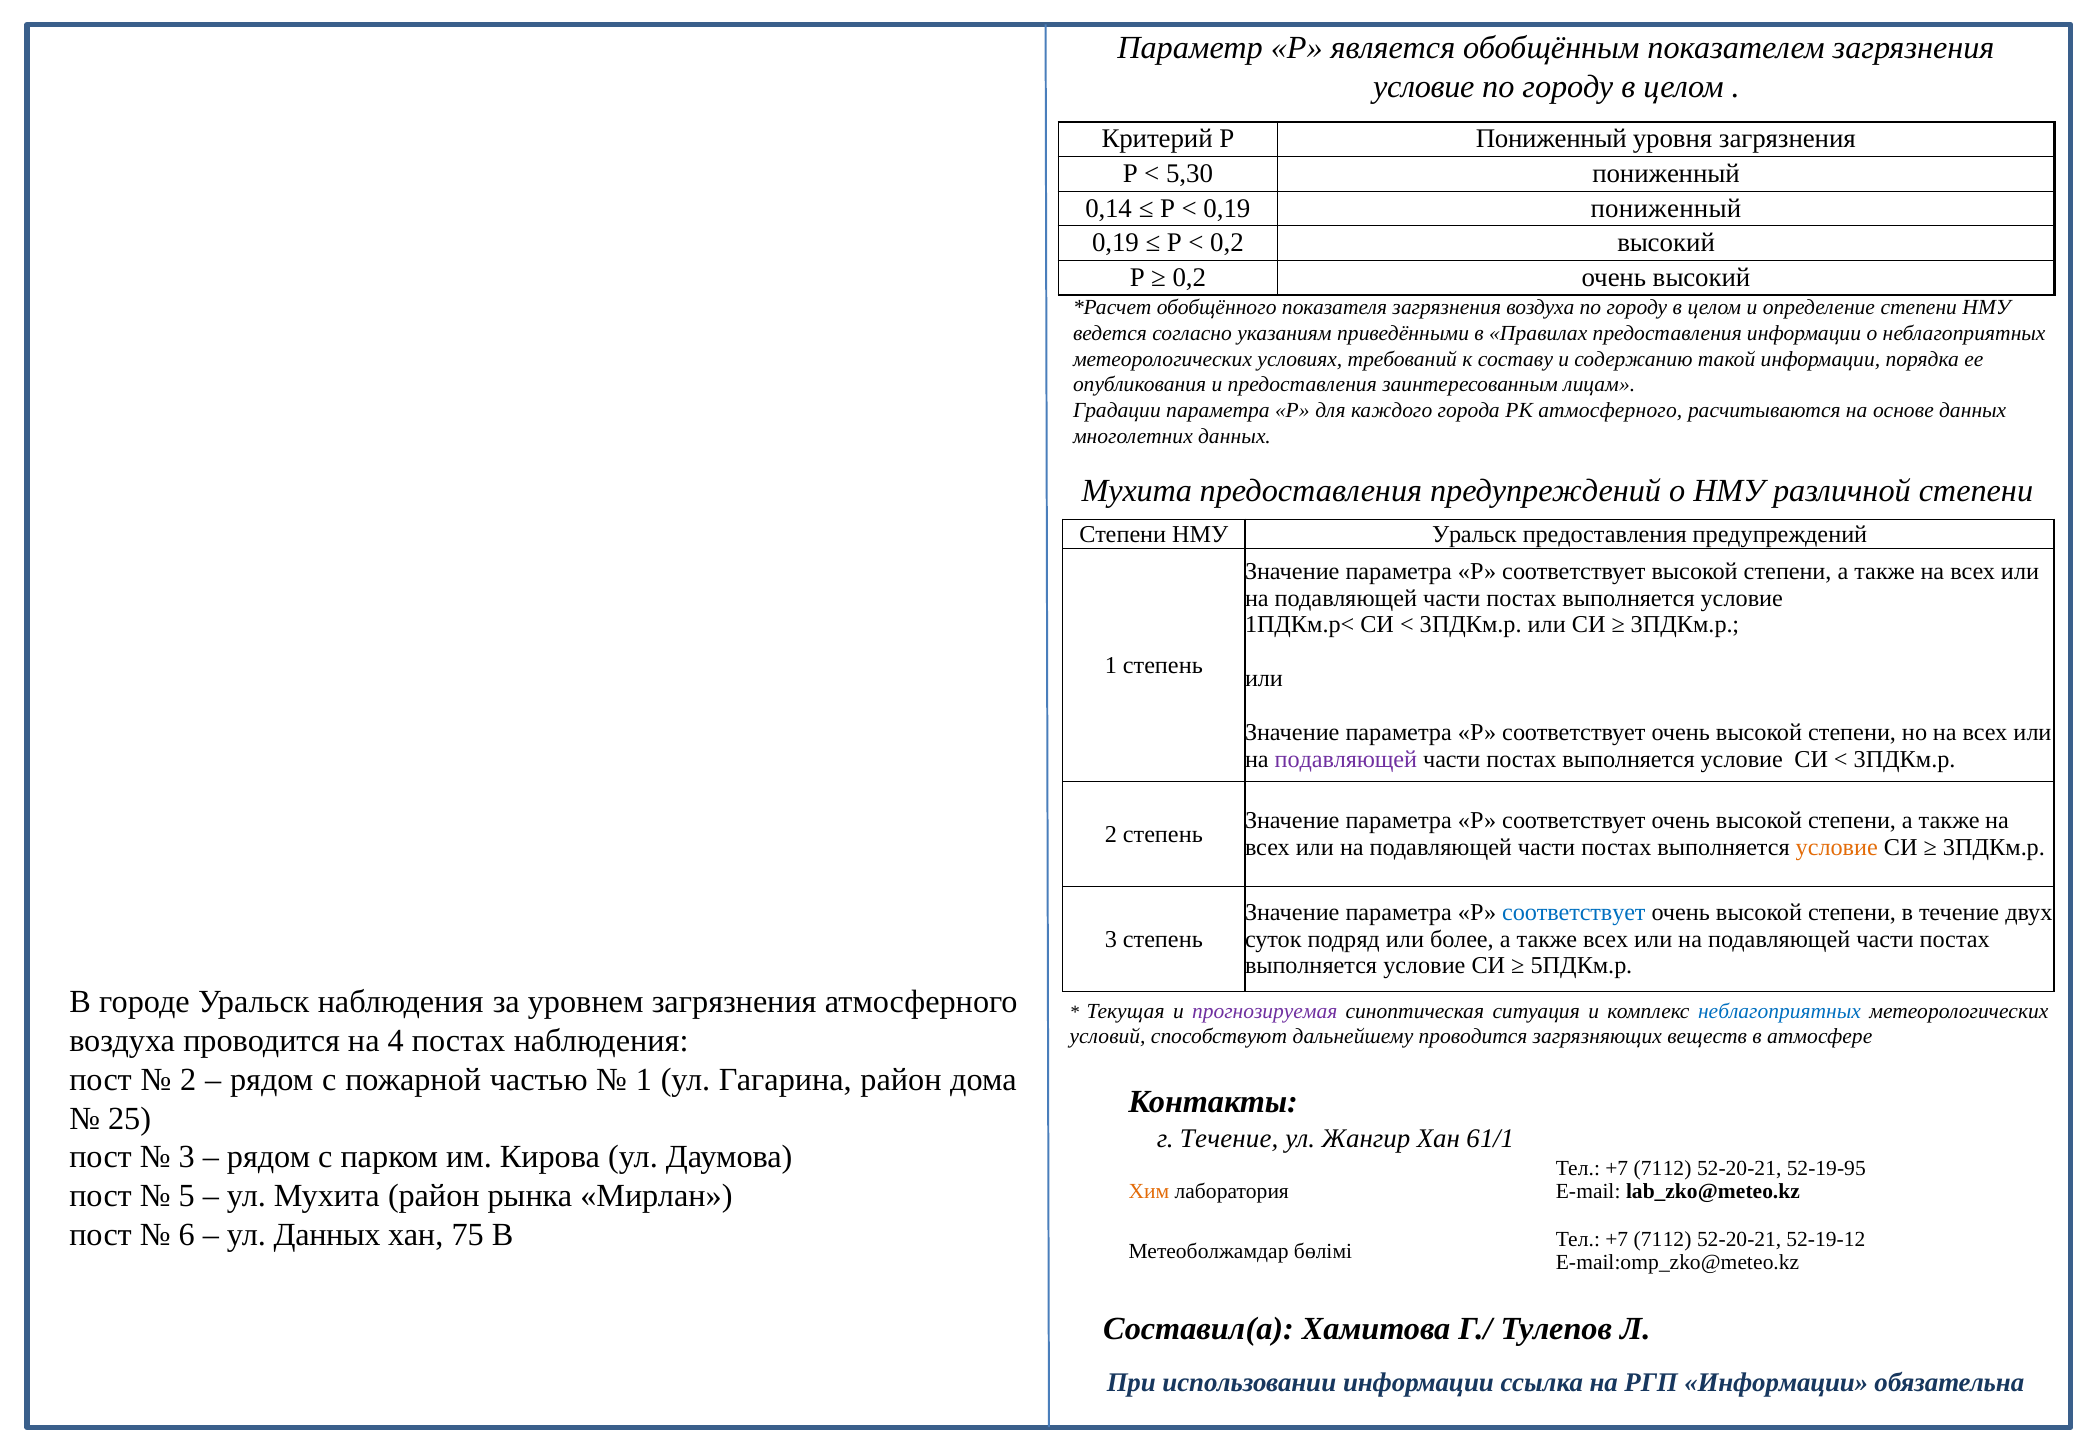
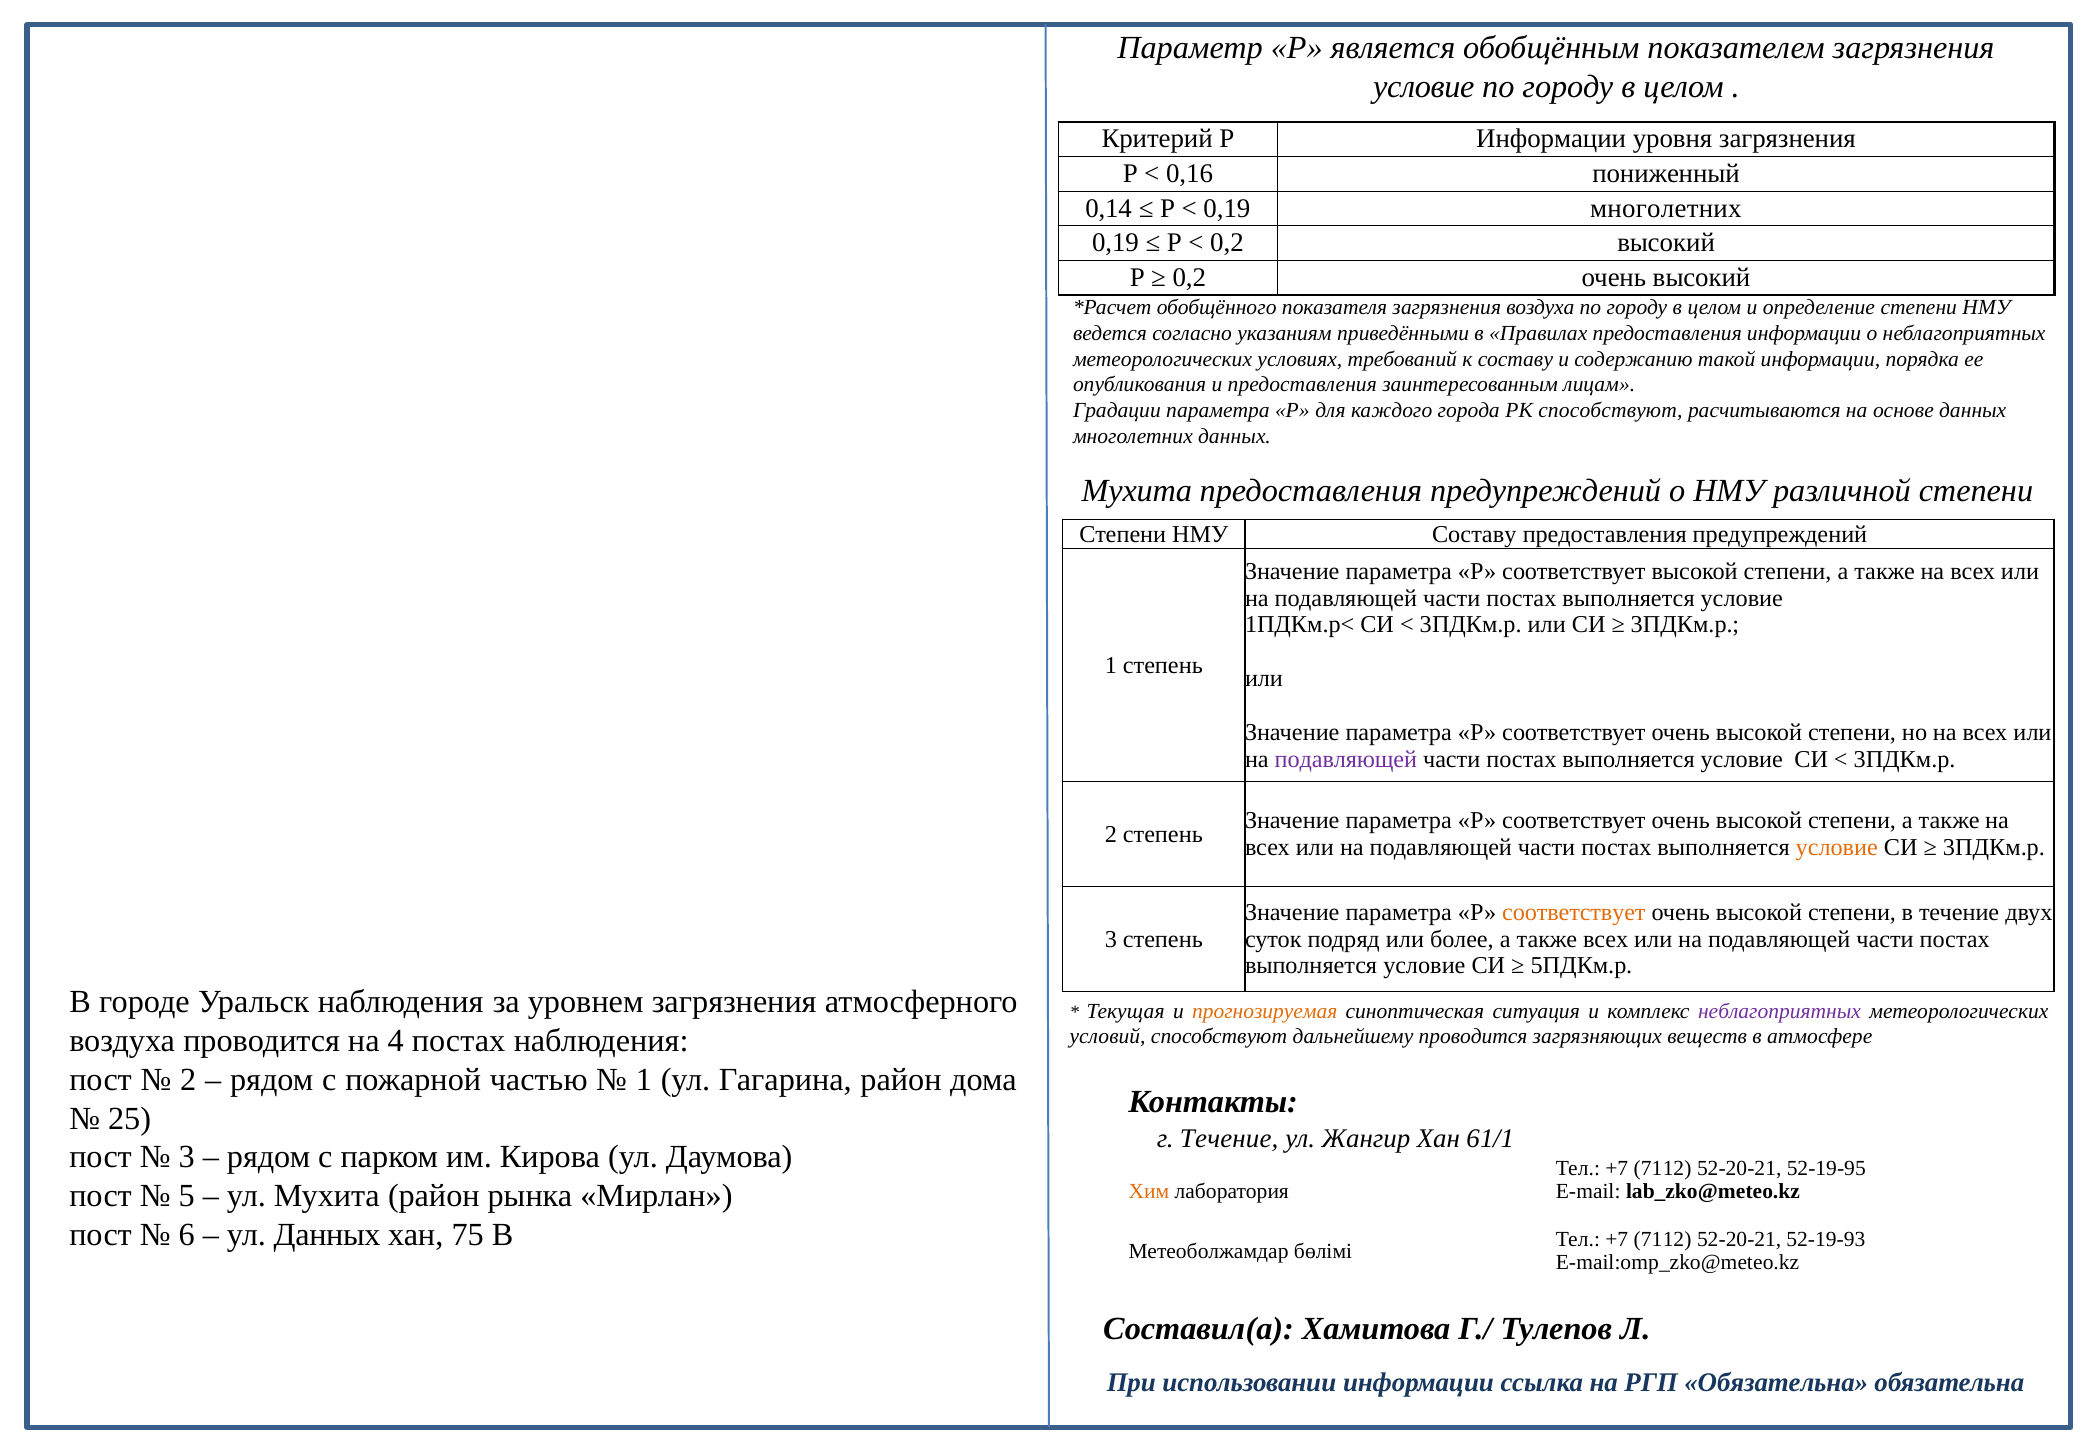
Р Пониженный: Пониженный -> Информации (1551, 139)
5,30: 5,30 -> 0,16 (1190, 174)
0,19 пониженный: пониженный -> многолетних (1666, 208)
РК атмосферного: атмосферного -> способствуют (1610, 411)
НМУ Уральск: Уральск -> Составу (1474, 534)
соответствует colour: blue -> orange (1574, 912)
прогнозируемая colour: purple -> orange (1265, 1011)
неблагоприятных colour: blue -> purple (1780, 1011)
52-19-12: 52-19-12 -> 52-19-93 (1826, 1239)
РГП Информации: Информации -> Обязательна (1776, 1383)
